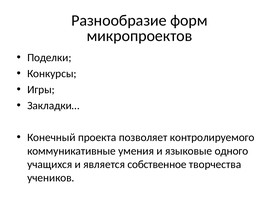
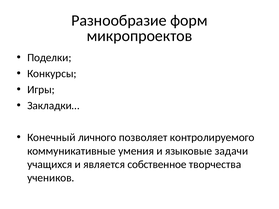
проекта: проекта -> личного (97, 138)
одного: одного -> задачи (231, 151)
